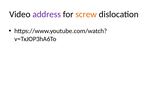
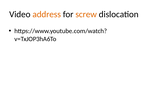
address colour: purple -> orange (47, 14)
